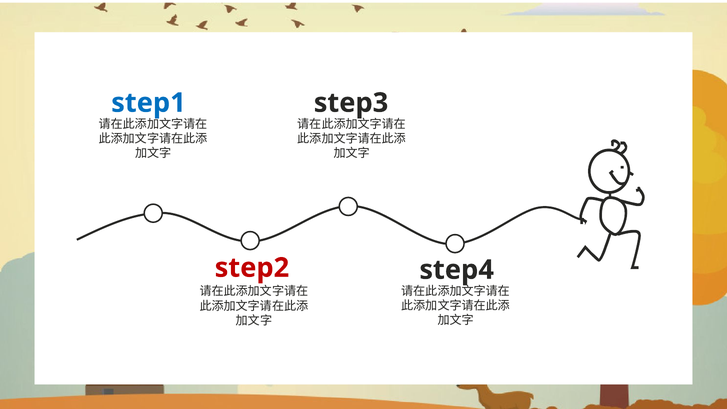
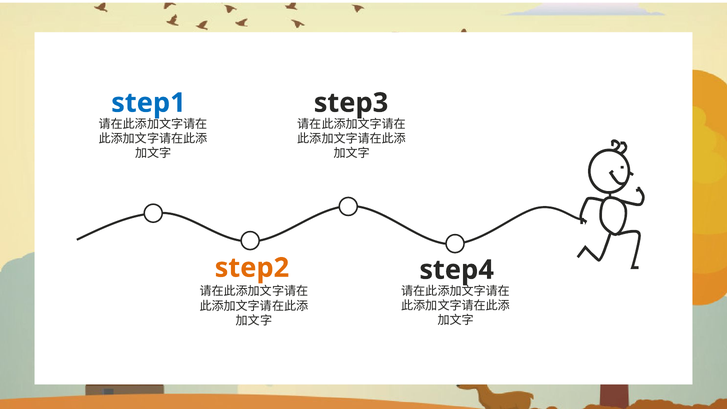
step2 colour: red -> orange (252, 268)
